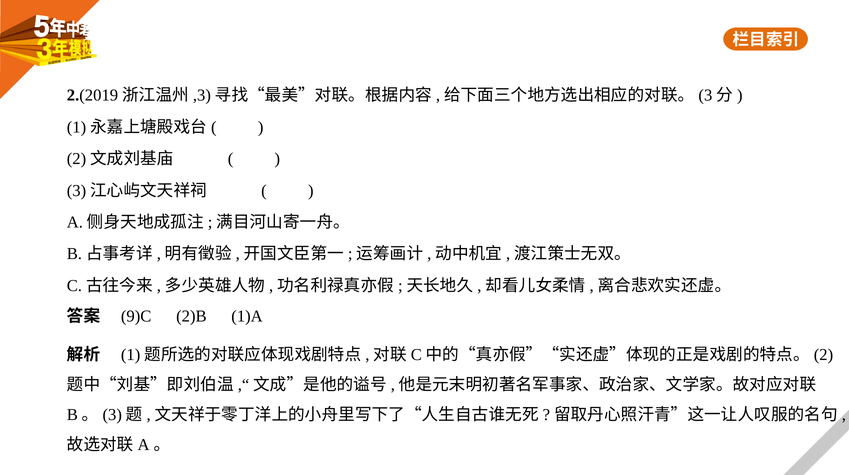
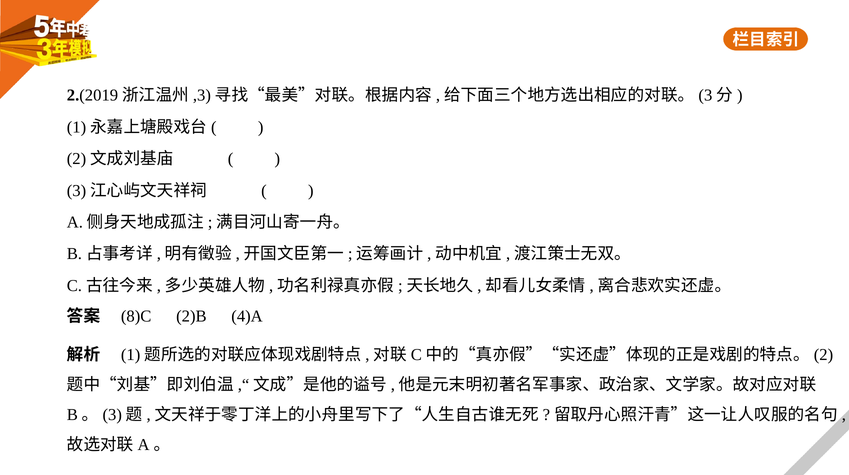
9)C: 9)C -> 8)C (136, 316)
1)A: 1)A -> 4)A (247, 316)
